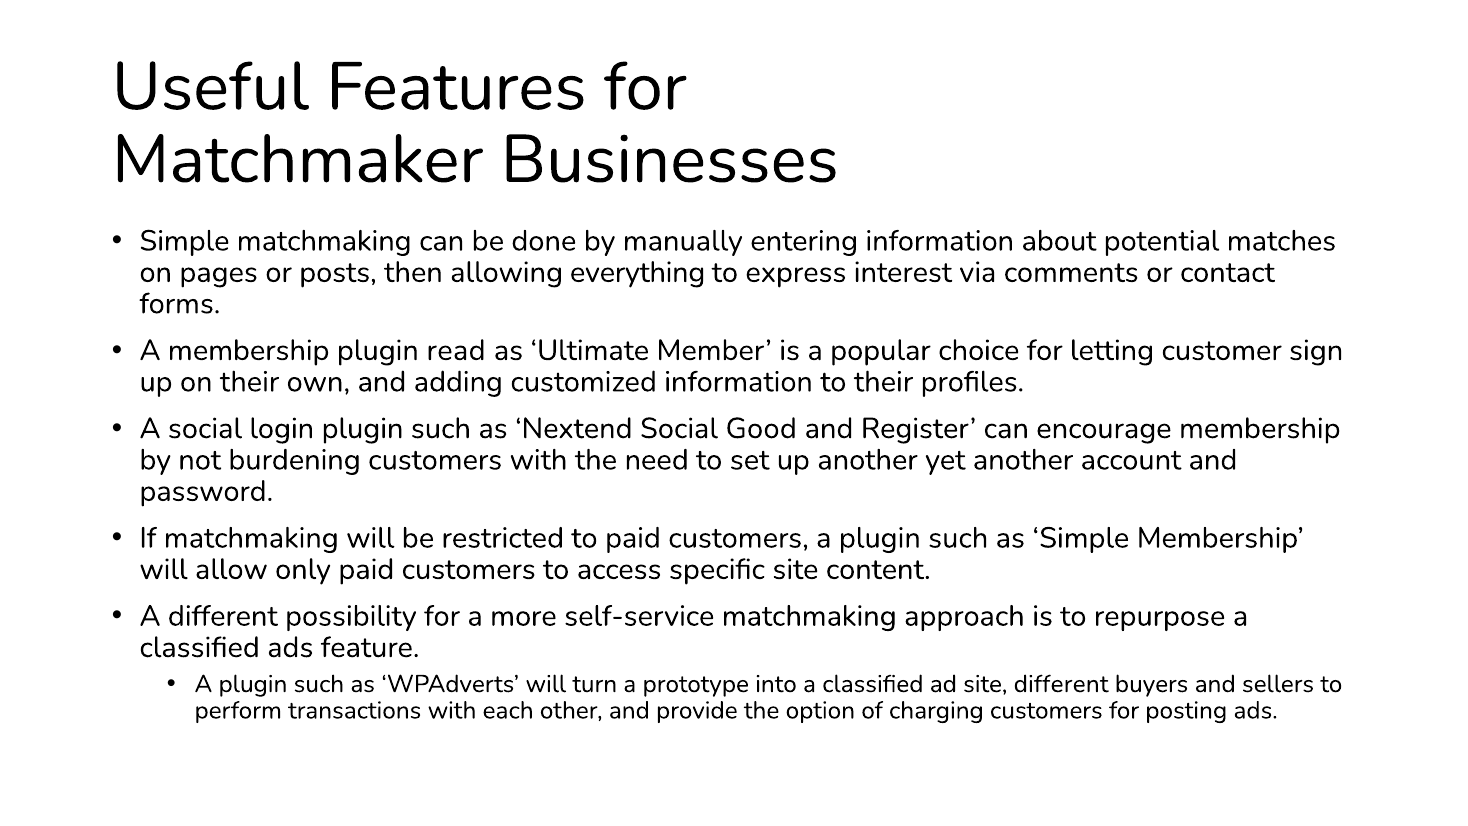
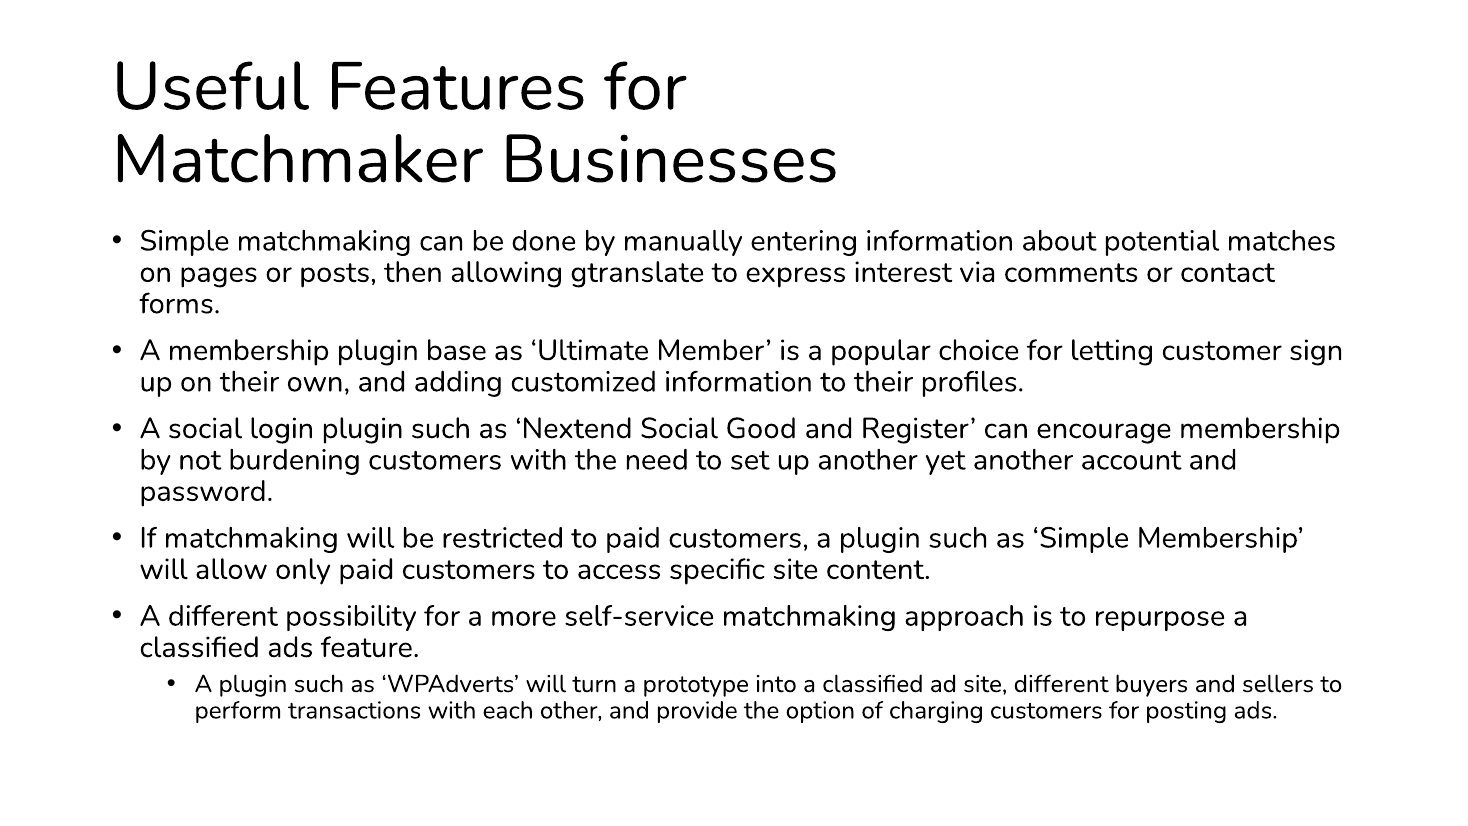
everything: everything -> gtranslate (637, 272)
read: read -> base (456, 350)
